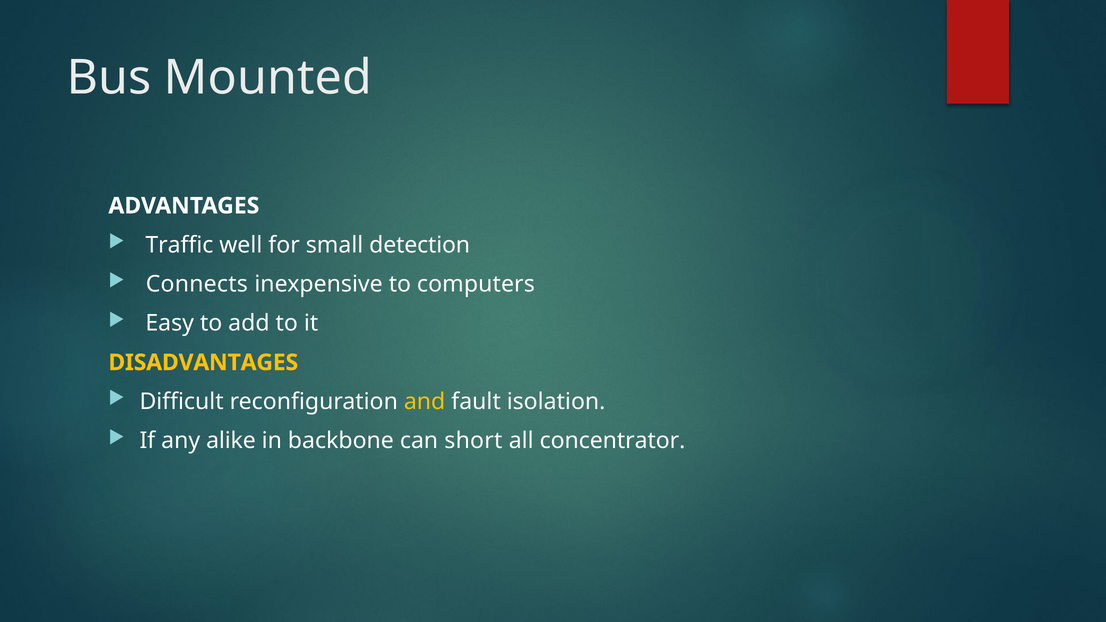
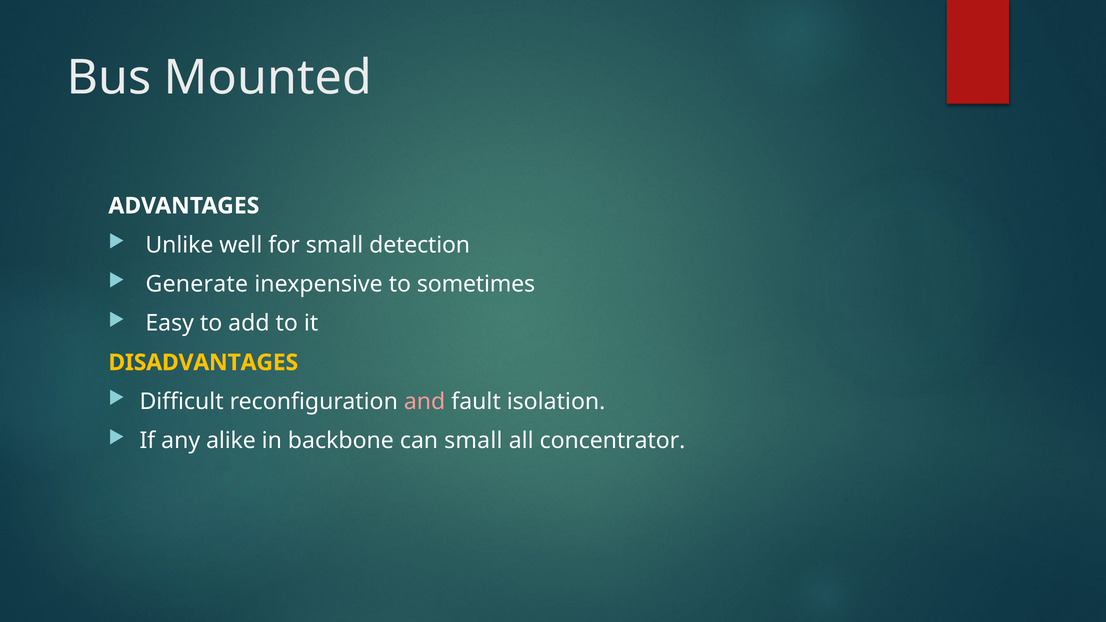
Traffic: Traffic -> Unlike (179, 245)
Connects: Connects -> Generate (197, 284)
computers: computers -> sometimes (476, 284)
and colour: yellow -> pink (425, 402)
can short: short -> small (473, 441)
